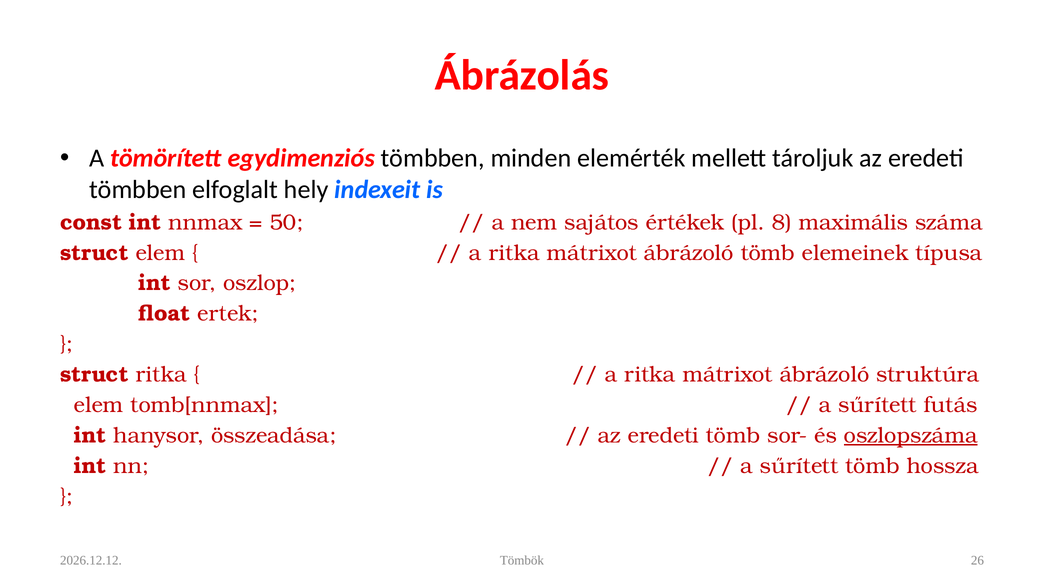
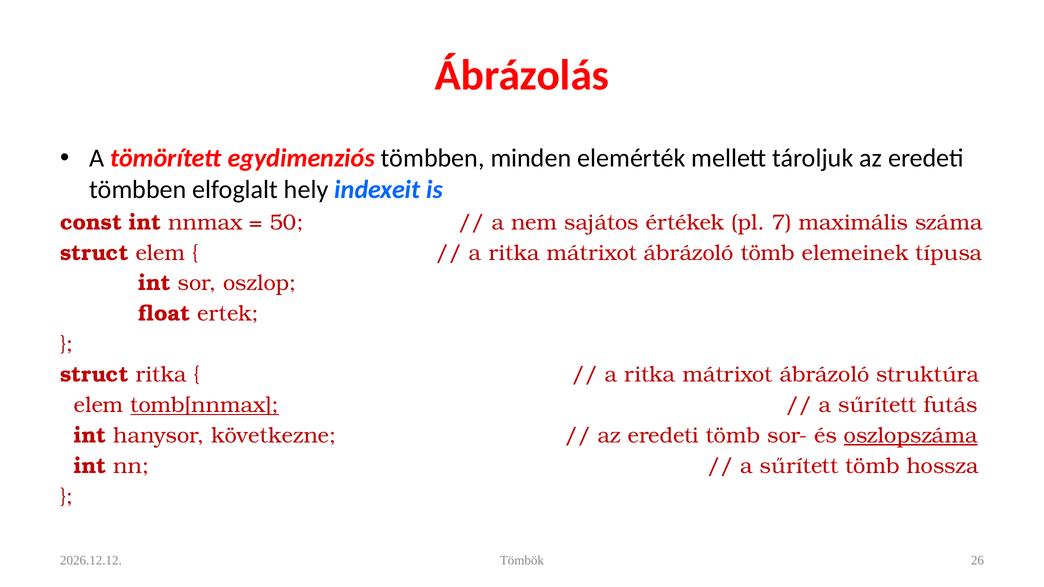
8: 8 -> 7 (782, 223)
tomb[nnmax underline: none -> present (205, 405)
összeadása: összeadása -> következne (274, 436)
